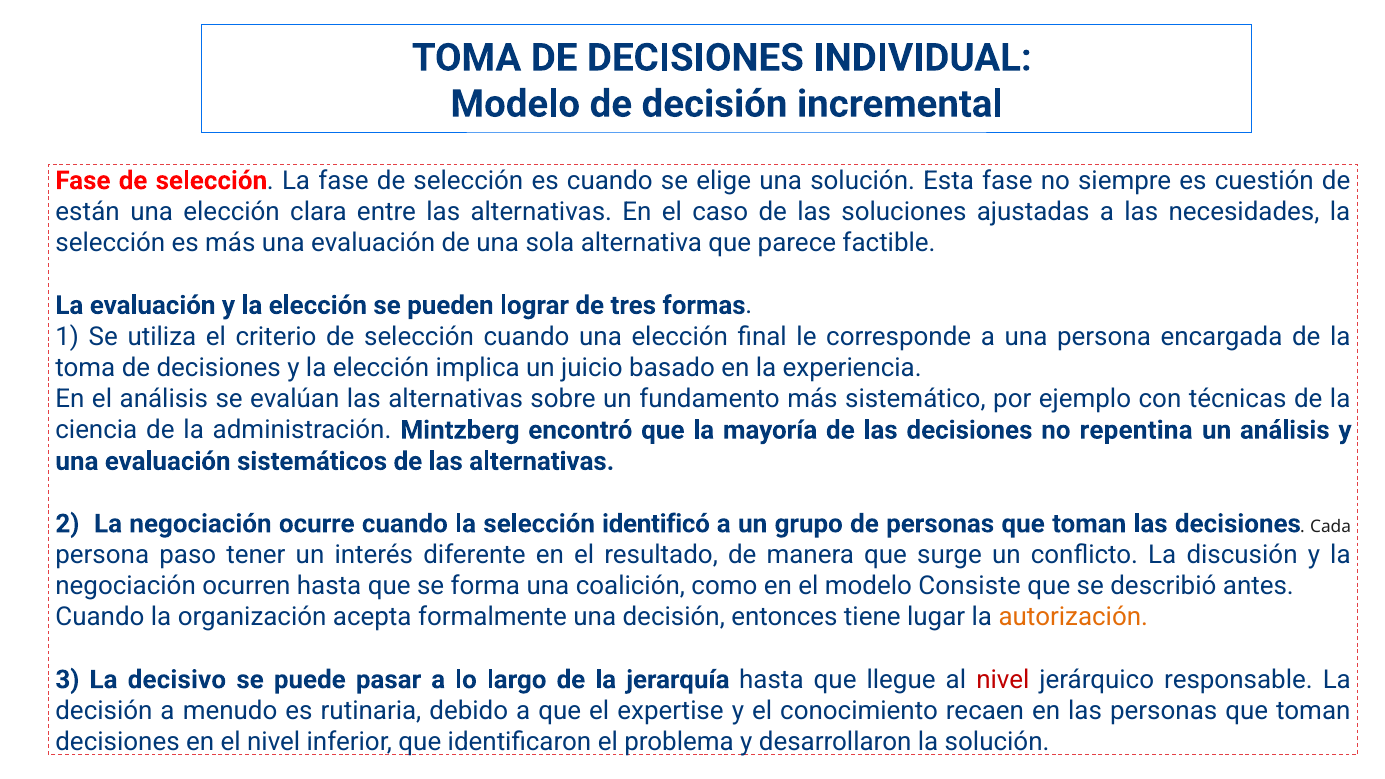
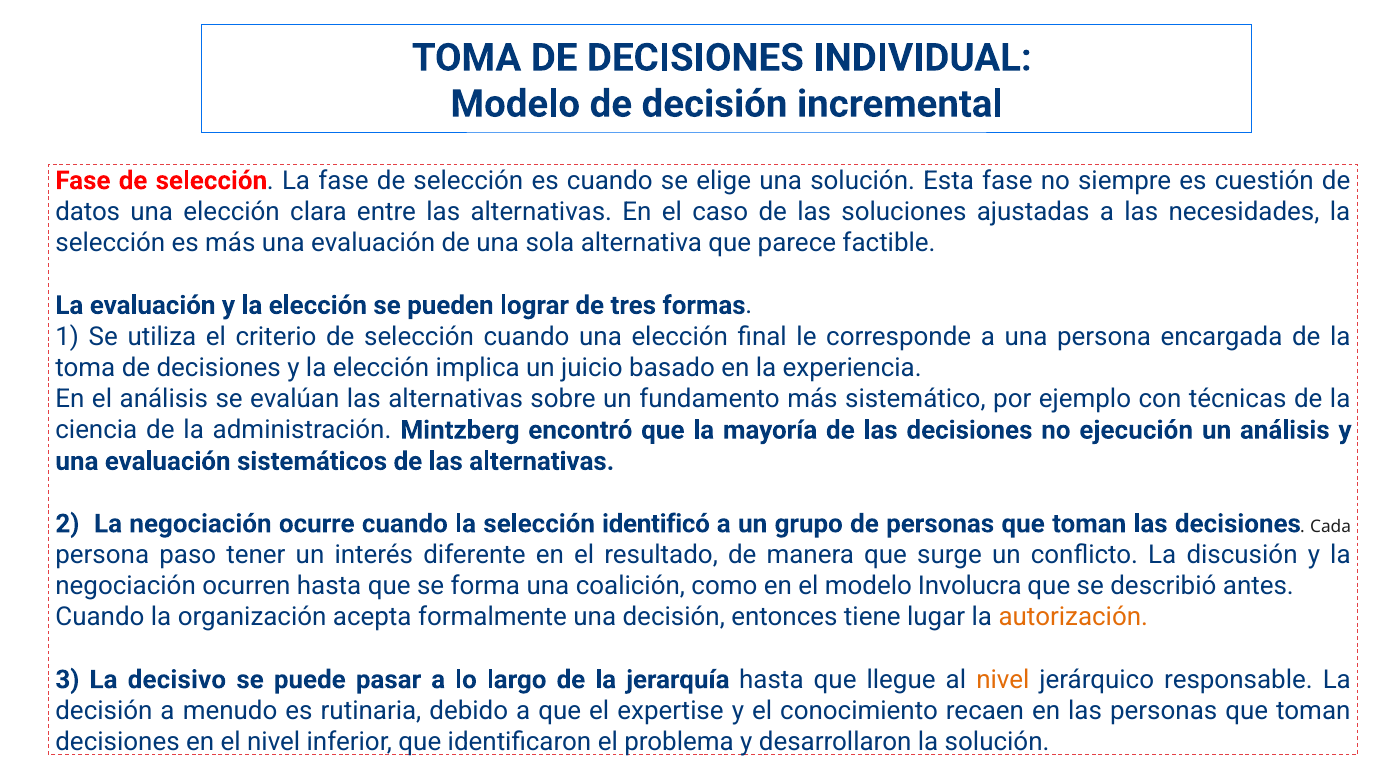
están: están -> datos (88, 212)
repentina: repentina -> ejecución (1136, 430)
Consiste: Consiste -> Involucra (970, 586)
nivel colour: red -> orange (1003, 680)
